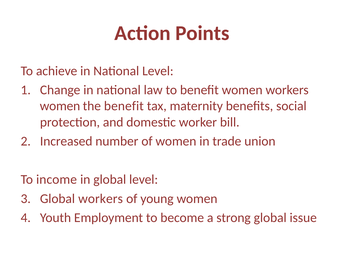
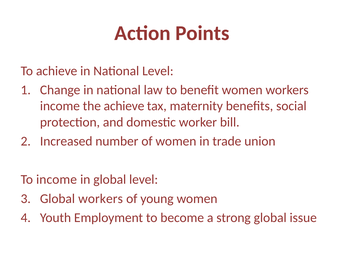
women: women -> income (60, 106)
the benefit: benefit -> achieve (124, 106)
